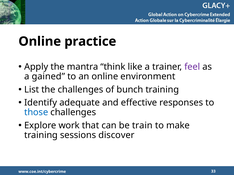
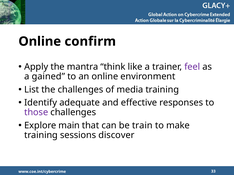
practice: practice -> confirm (90, 42)
bunch: bunch -> media (130, 90)
those colour: blue -> purple (36, 113)
work: work -> main (69, 126)
